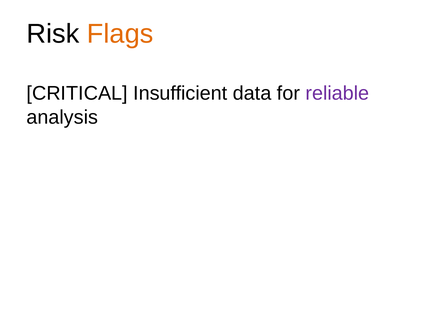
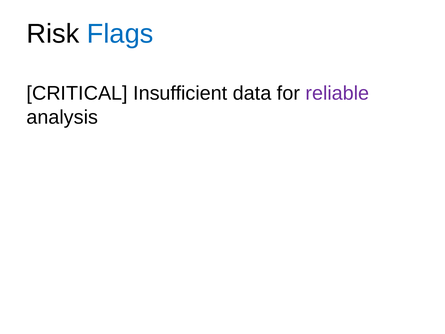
Flags colour: orange -> blue (120, 34)
